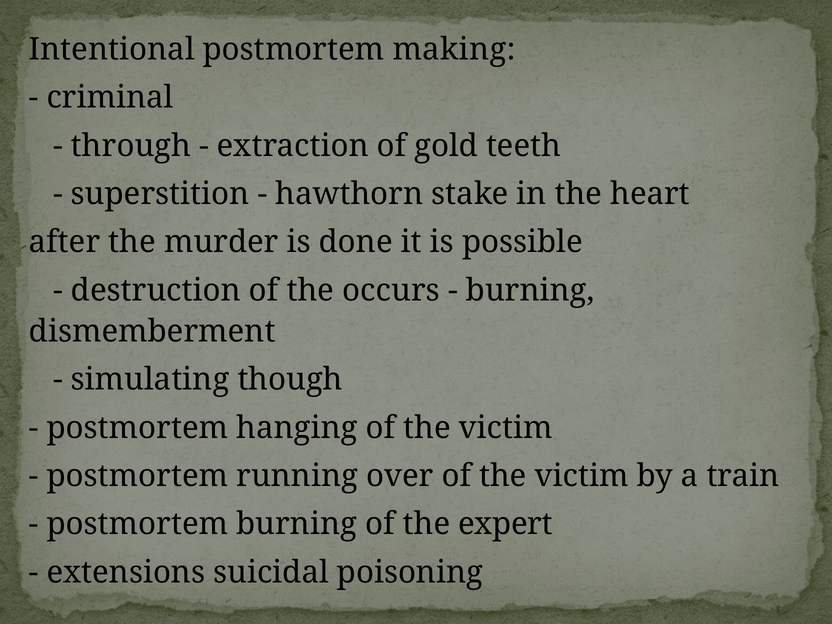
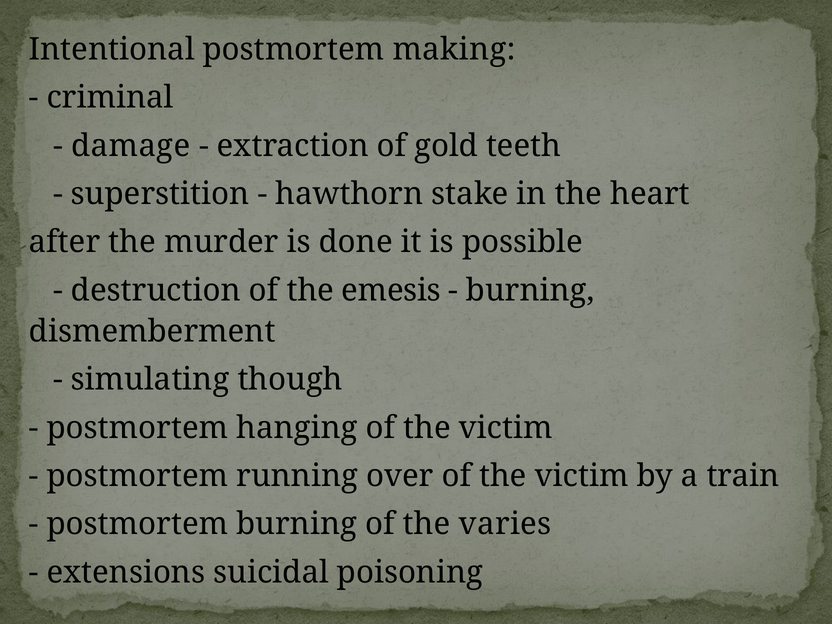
through: through -> damage (131, 146)
occurs: occurs -> emesis (391, 290)
expert: expert -> varies (505, 524)
